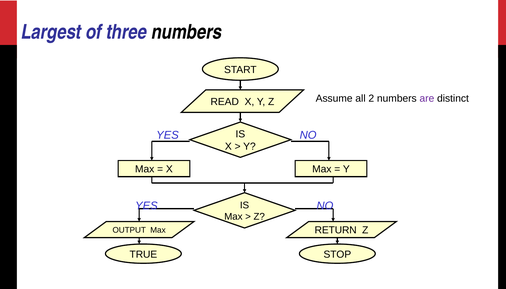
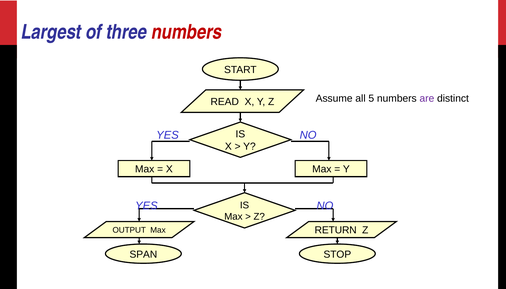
numbers colour: black -> red (187, 32)
2: 2 -> 5 (371, 99)
TRUE: TRUE -> SPAN (143, 255)
